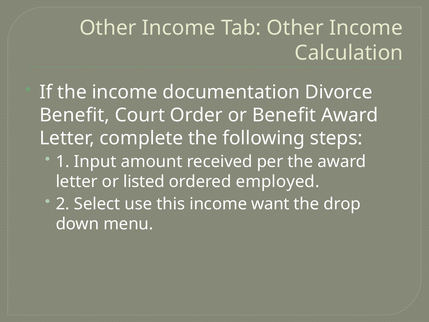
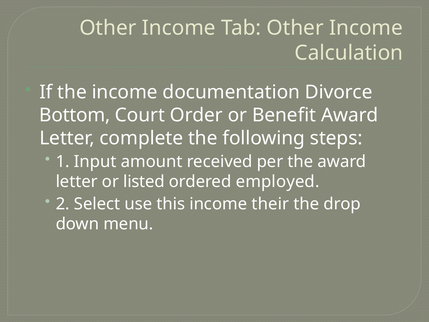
Benefit: Benefit -> Bottom (75, 115)
want: want -> their (270, 204)
